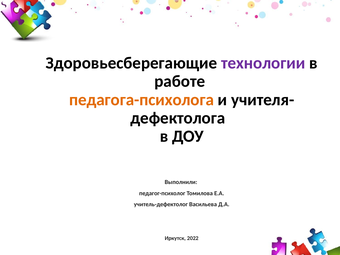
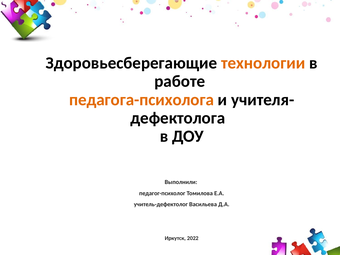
технологии colour: purple -> orange (263, 63)
